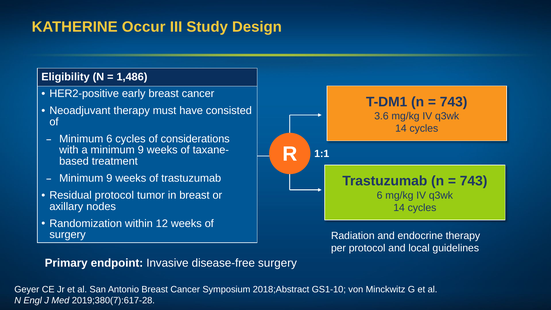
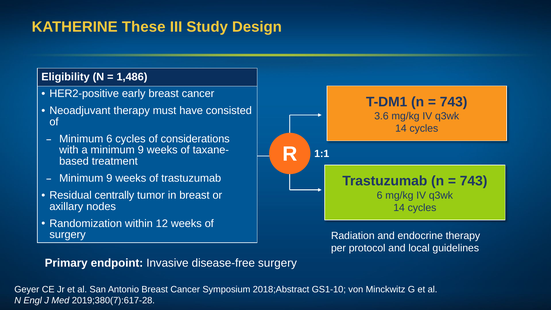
Occur: Occur -> These (144, 27)
Residual protocol: protocol -> centrally (114, 195)
